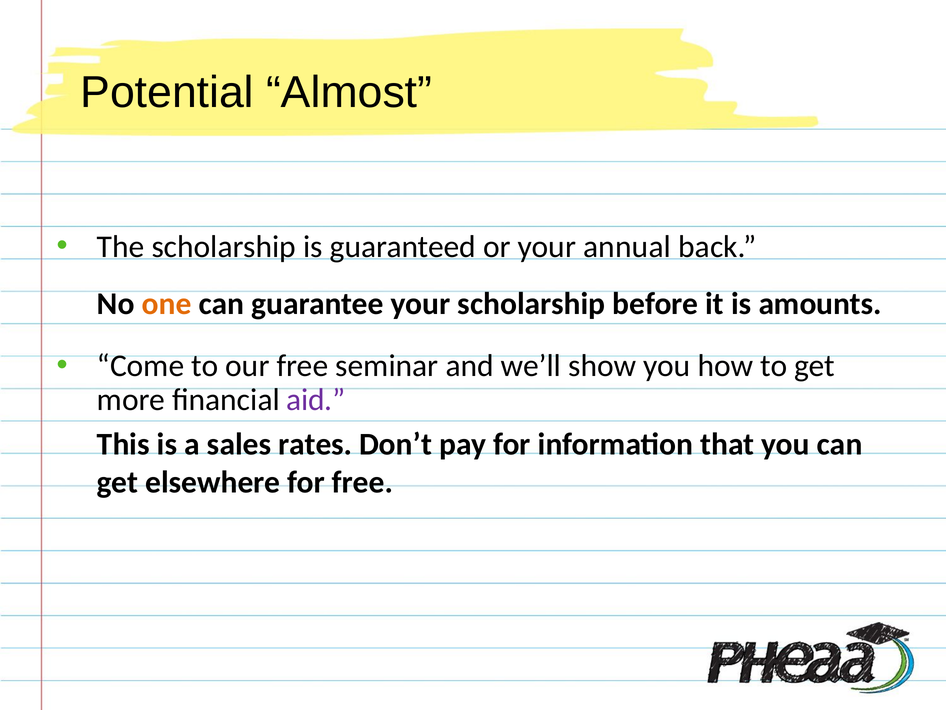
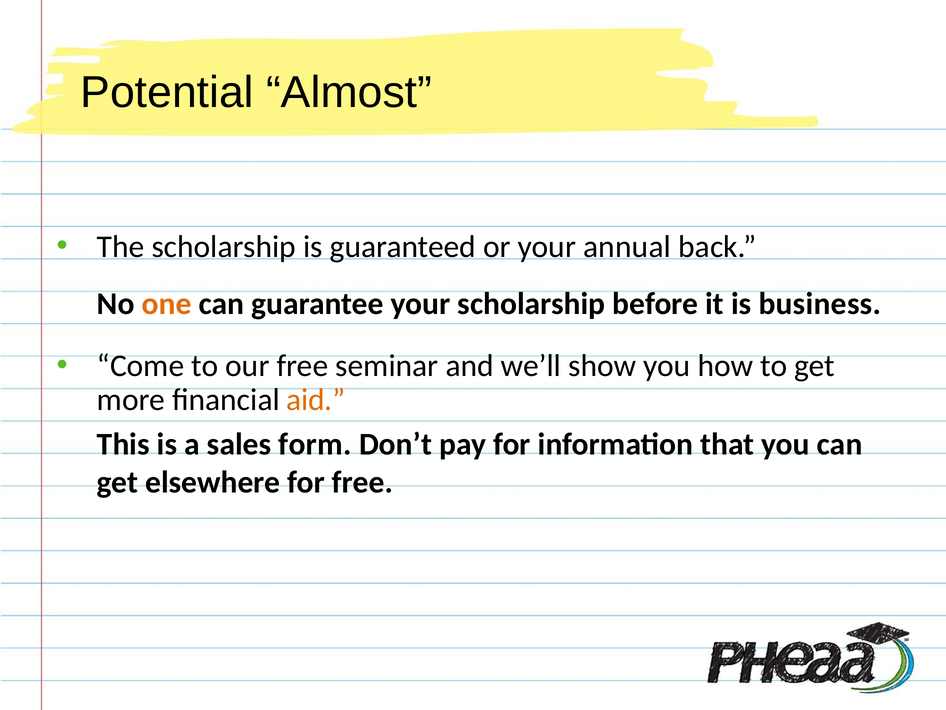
amounts: amounts -> business (820, 304)
aid colour: purple -> orange (316, 400)
rates: rates -> form (315, 444)
